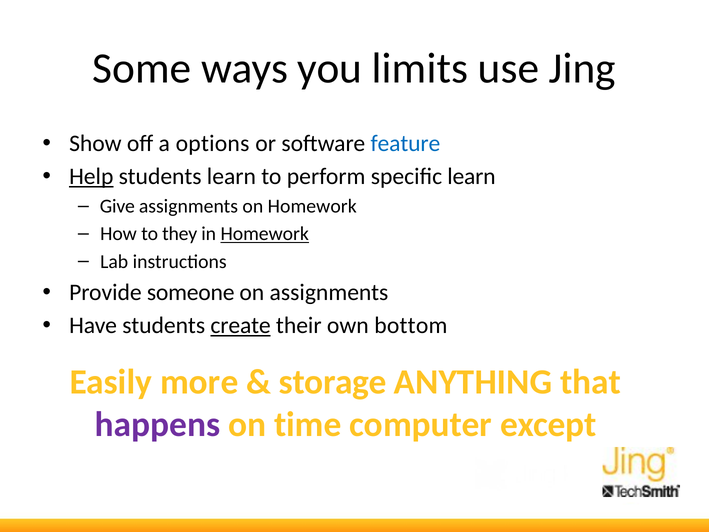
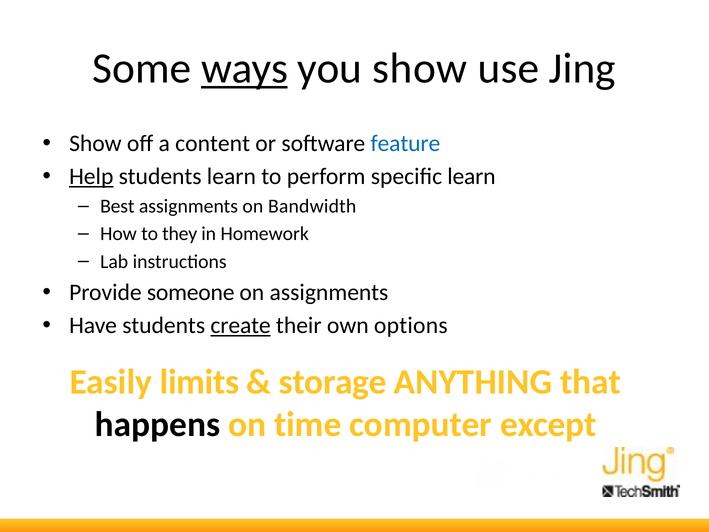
ways underline: none -> present (245, 69)
you limits: limits -> show (420, 69)
options: options -> content (213, 143)
Give: Give -> Best (117, 206)
on Homework: Homework -> Bandwidth (312, 206)
Homework underline: present -> none (265, 234)
bottom: bottom -> options (411, 326)
more: more -> limits (199, 382)
happens colour: purple -> black (158, 424)
